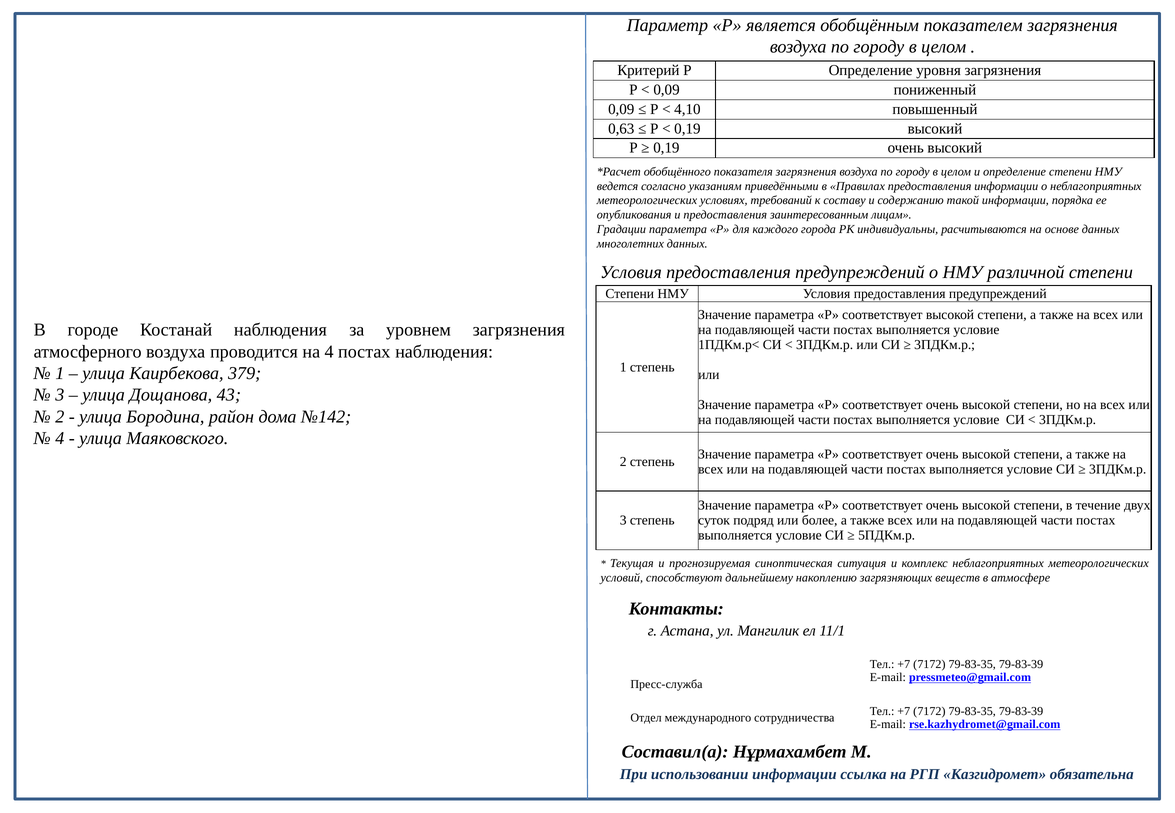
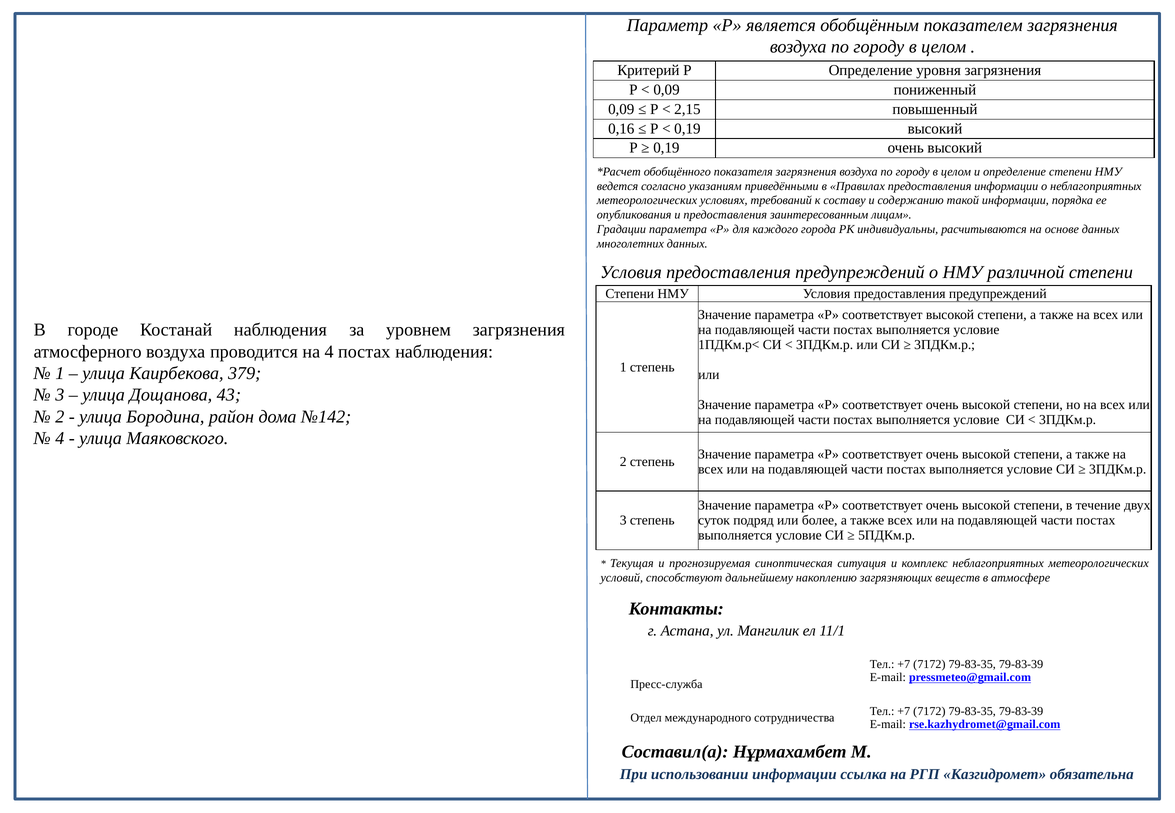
4,10: 4,10 -> 2,15 (687, 109)
0,63: 0,63 -> 0,16 (621, 129)
